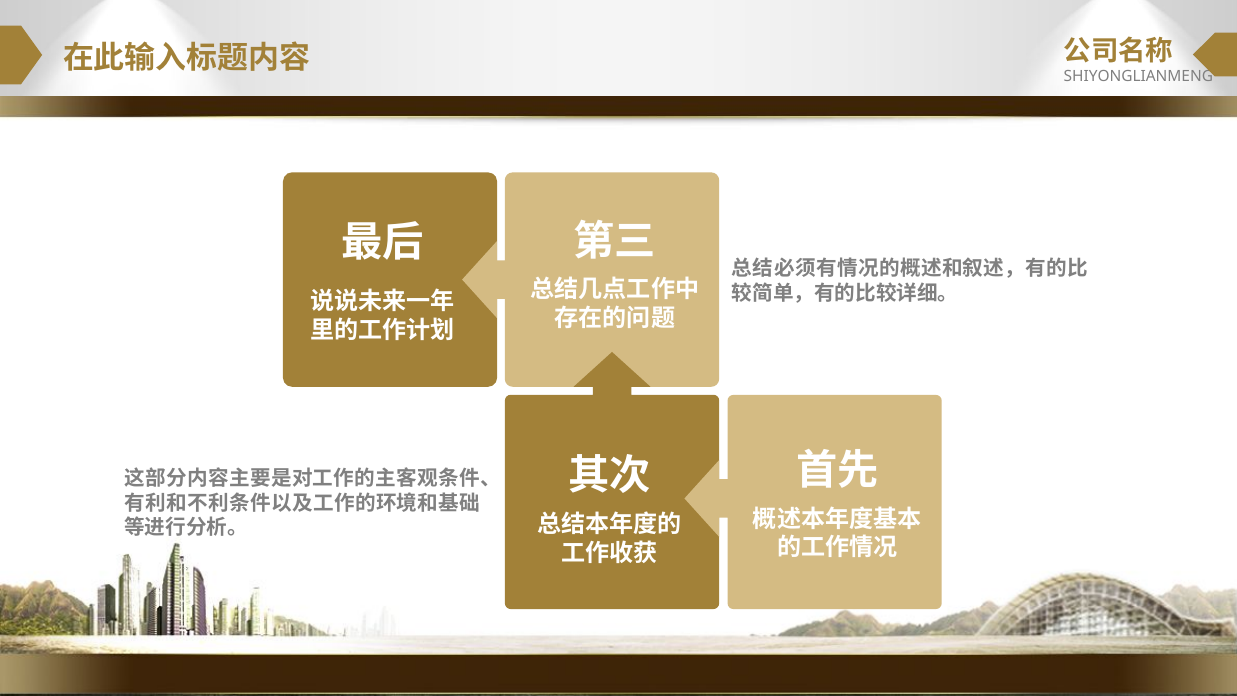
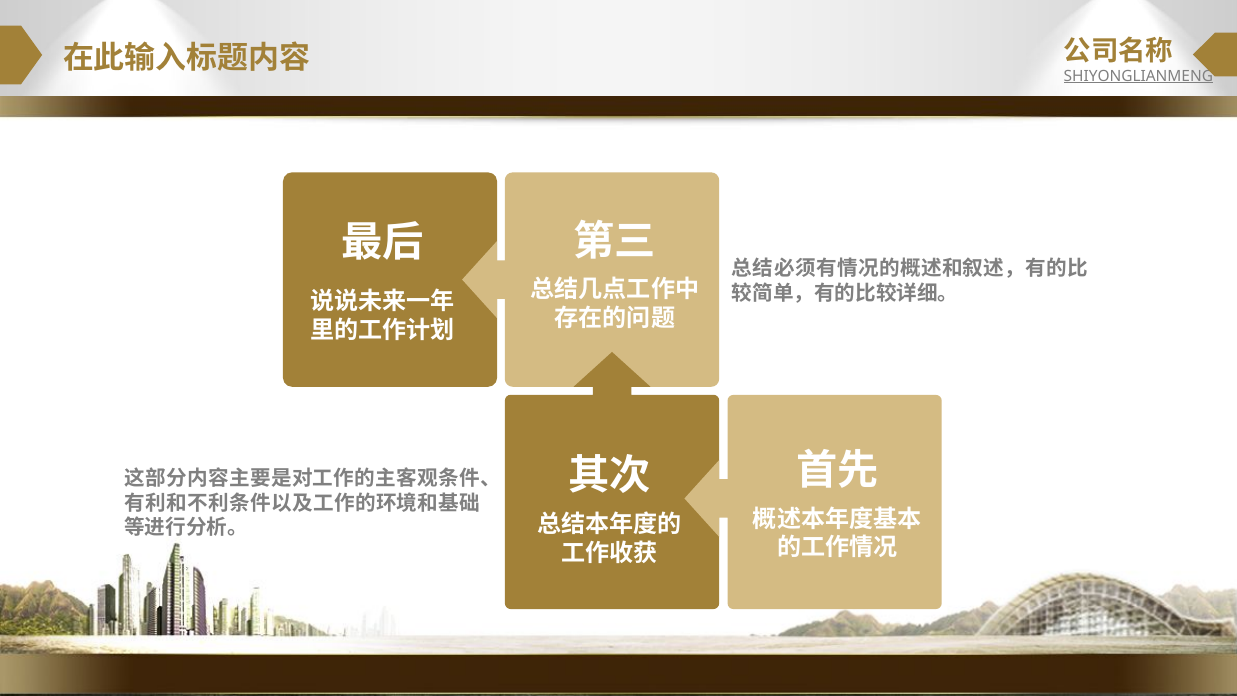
SHIYONGLIANMENG underline: none -> present (1138, 76)
